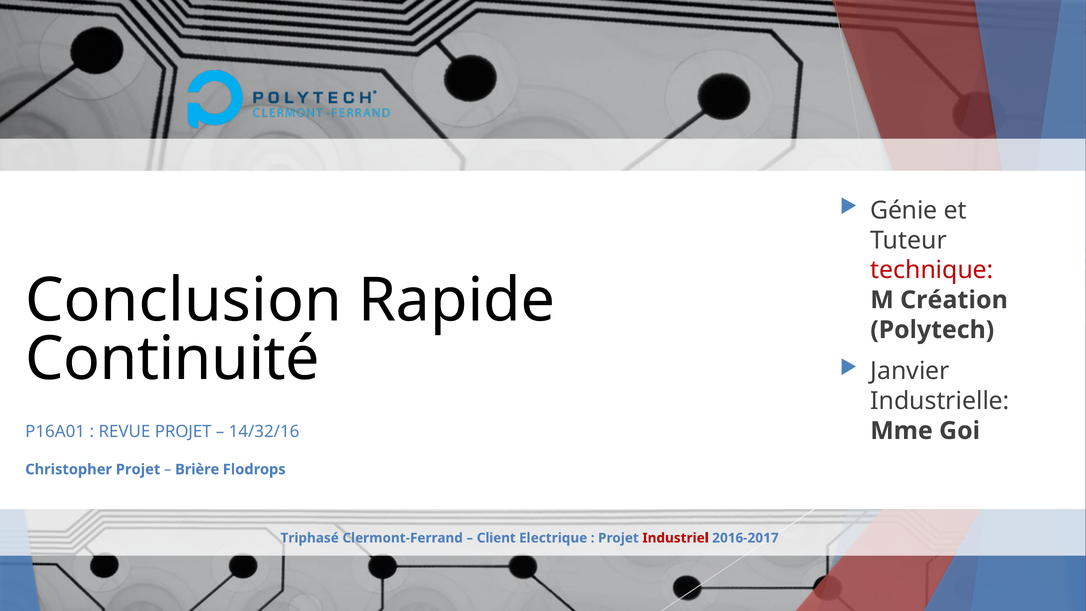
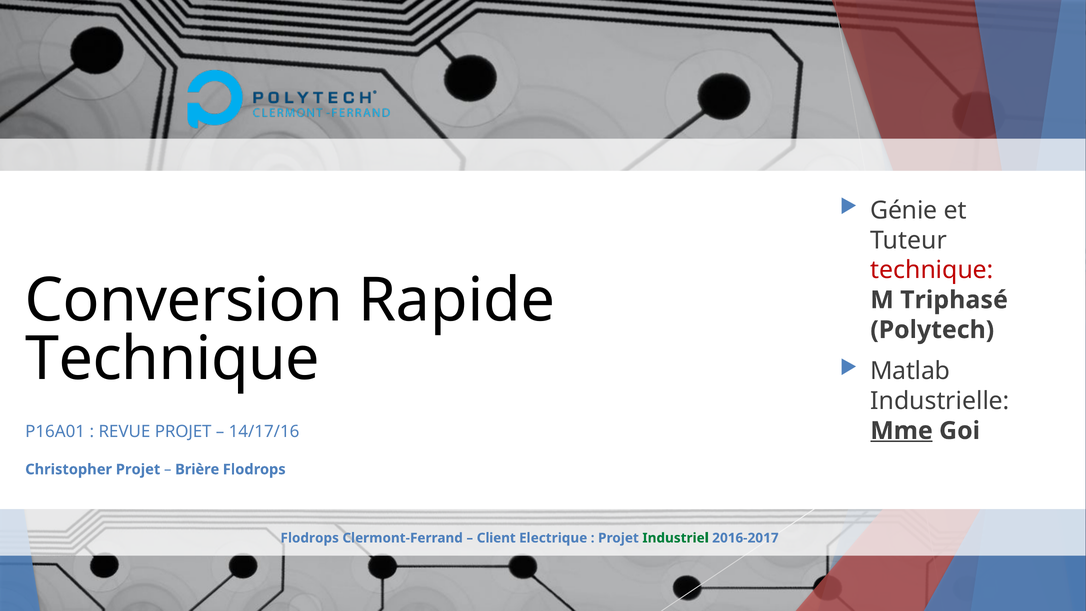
Conclusion: Conclusion -> Conversion (184, 301)
Création: Création -> Triphasé (954, 300)
Continuité: Continuité -> Technique (173, 359)
Janvier: Janvier -> Matlab (910, 371)
Mme underline: none -> present (902, 431)
14/32/16: 14/32/16 -> 14/17/16 (264, 431)
Triphasé: Triphasé -> Flodrops (310, 538)
Industriel colour: red -> green (676, 538)
